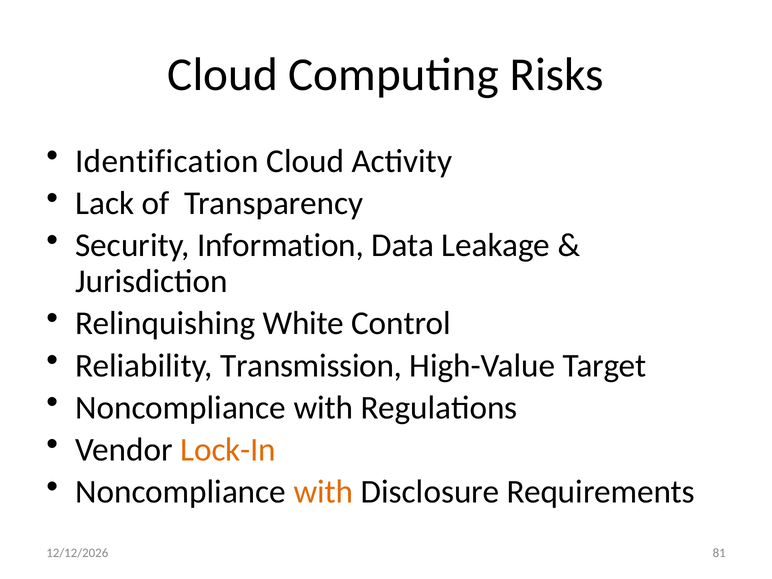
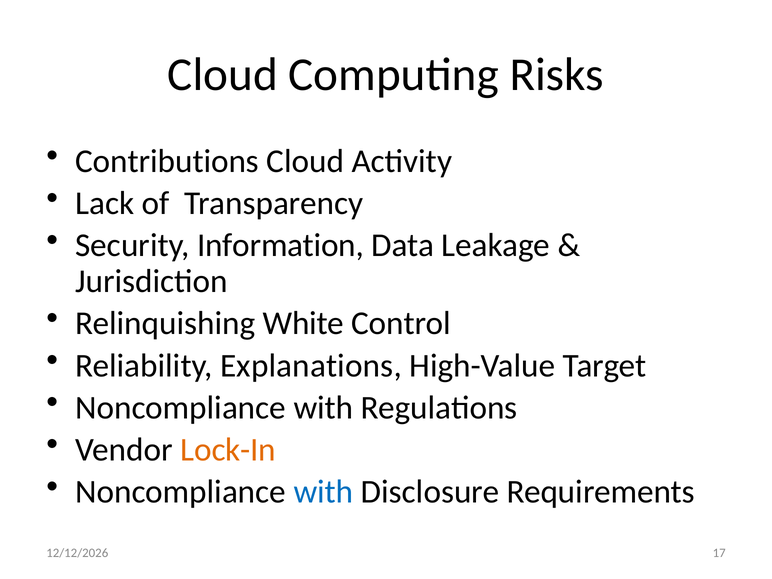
Identification: Identification -> Contributions (167, 161)
Transmission: Transmission -> Explanations (311, 366)
with colour: orange -> blue (323, 492)
81: 81 -> 17 (719, 553)
